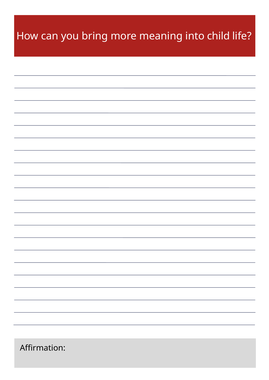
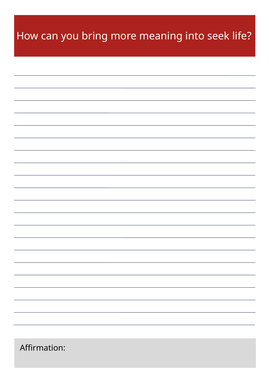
child: child -> seek (218, 36)
